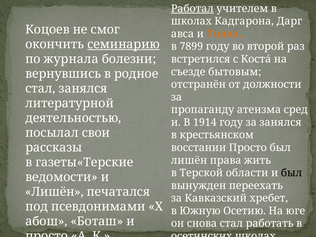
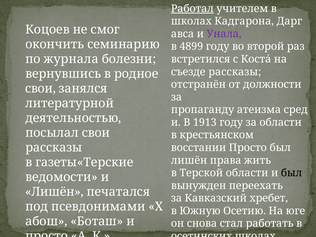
Унала colour: orange -> purple (224, 34)
семинарию underline: present -> none (124, 44)
7899: 7899 -> 4899 (191, 47)
съезде бытовым: бытовым -> рассказы (235, 72)
стал: стал -> свои (40, 89)
1914: 1914 -> 1913 (205, 122)
за занялся: занялся -> области (281, 122)
